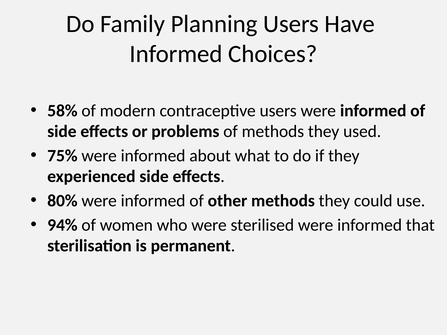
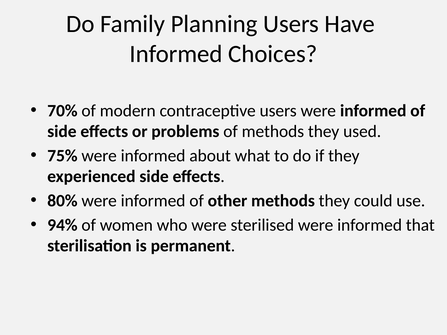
58%: 58% -> 70% (62, 111)
